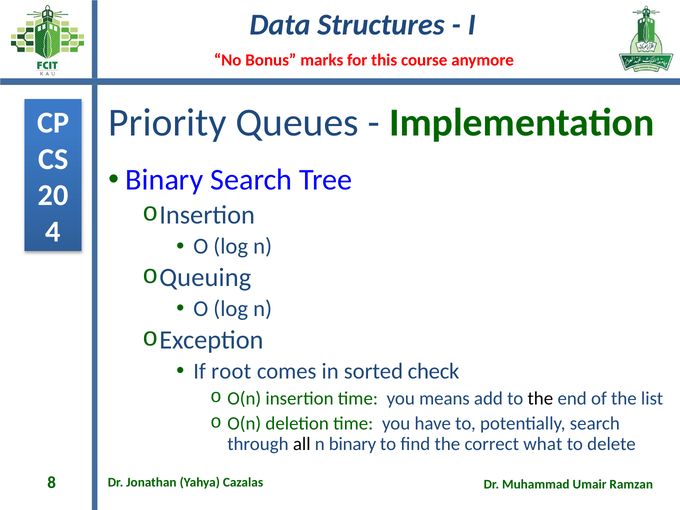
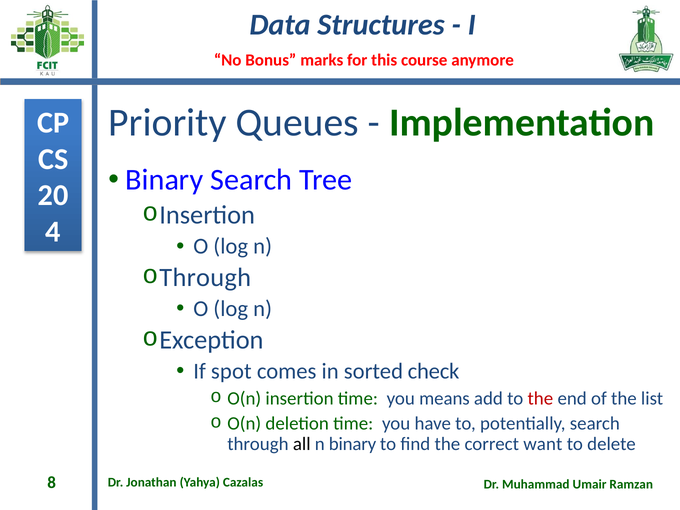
o Queuing: Queuing -> Through (205, 278)
root: root -> spot (231, 371)
the colour: black -> red (540, 398)
what: what -> want (543, 444)
